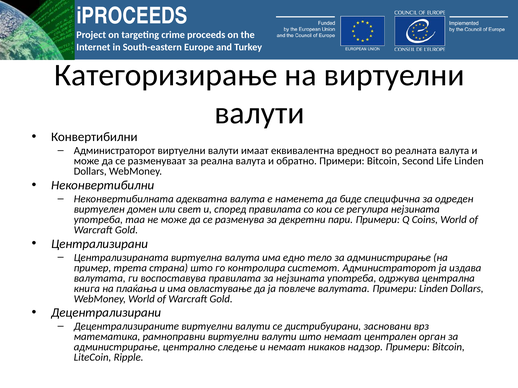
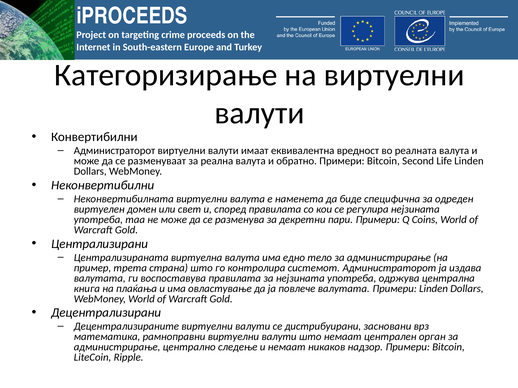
Неконвертибилната адекватна: адекватна -> виртуелни (202, 199)
